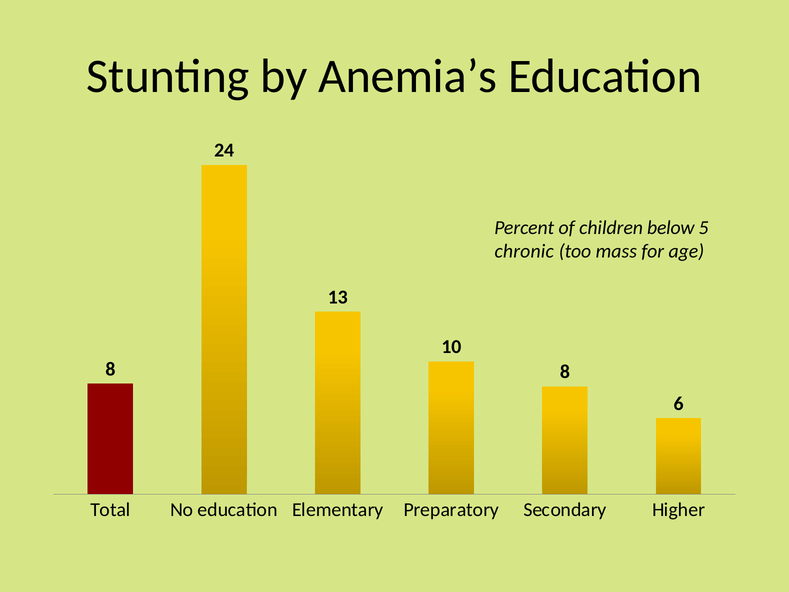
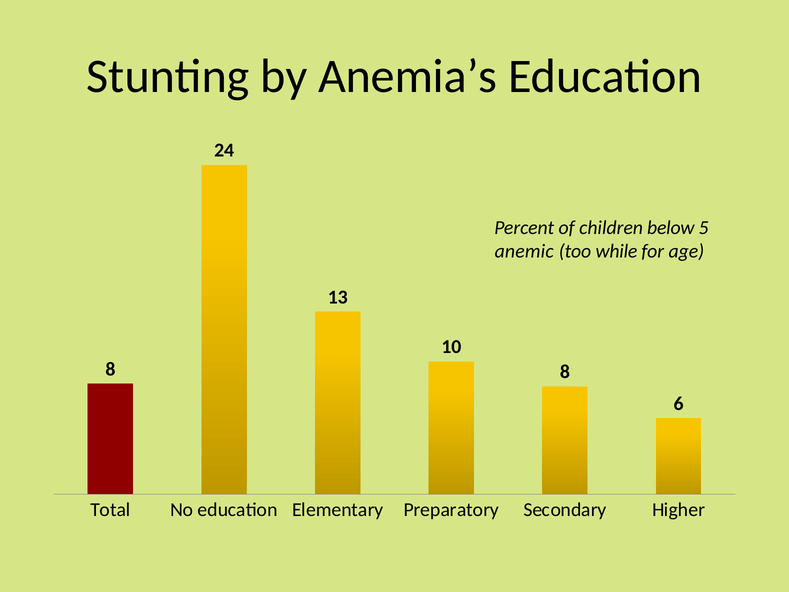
chronic: chronic -> anemic (524, 251)
mass: mass -> while (616, 251)
